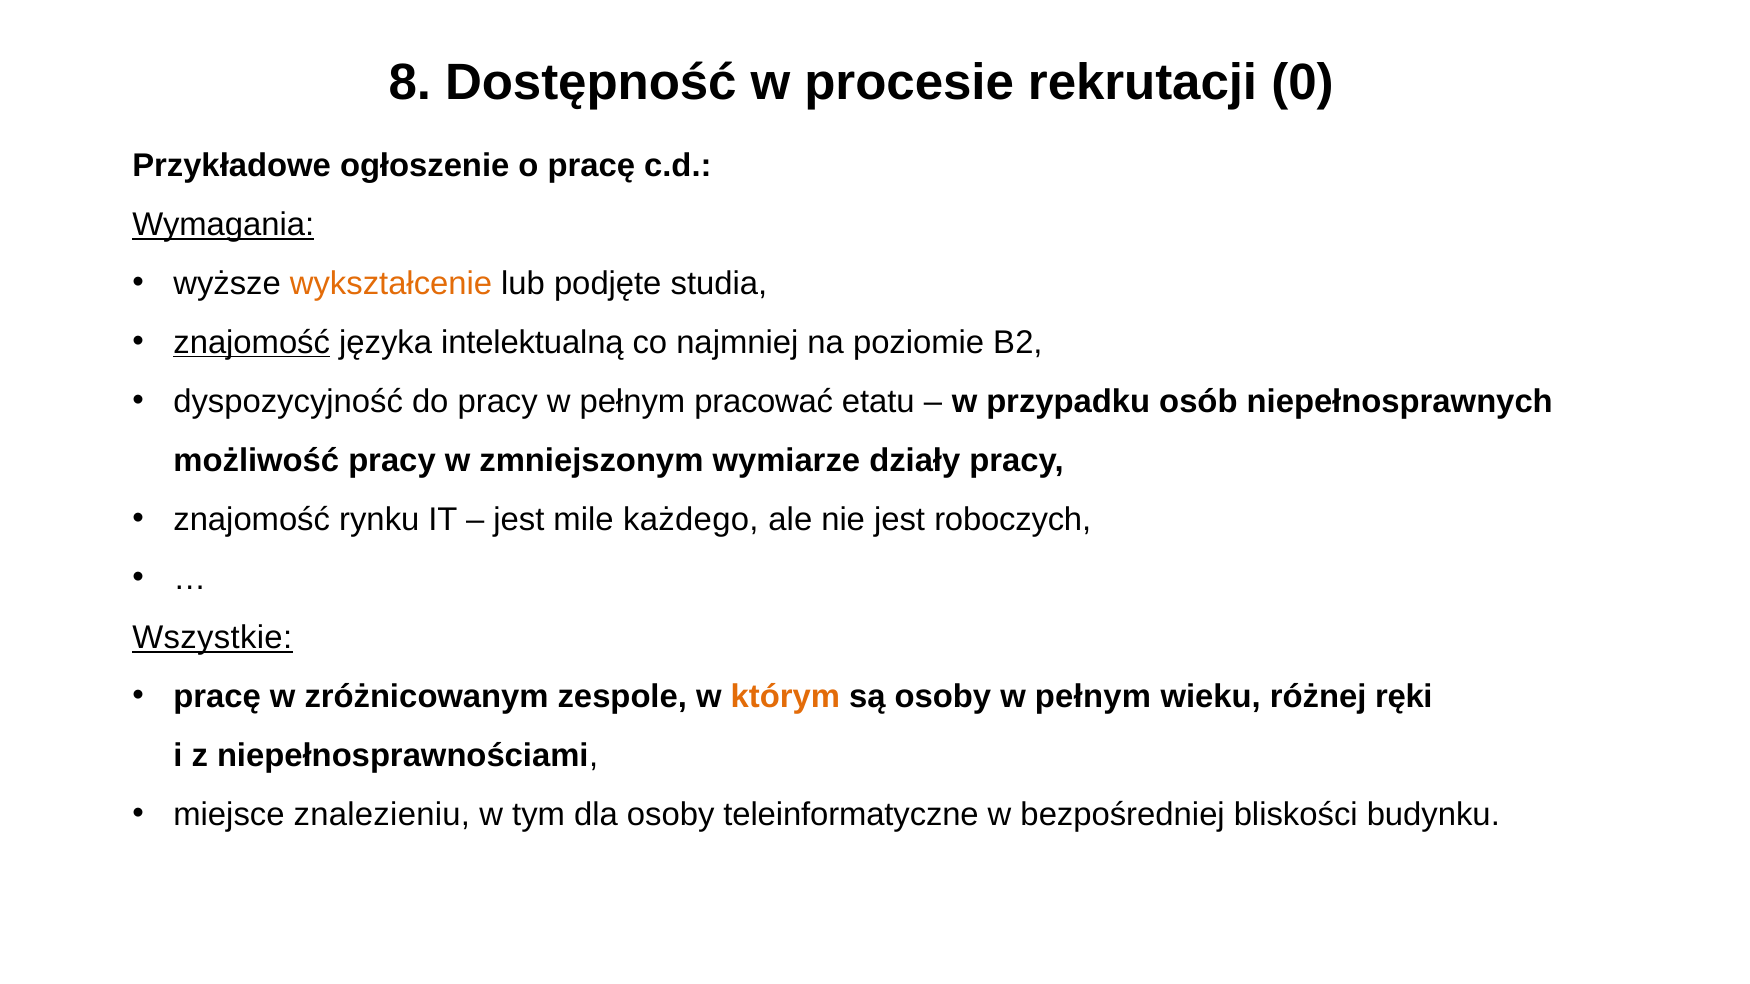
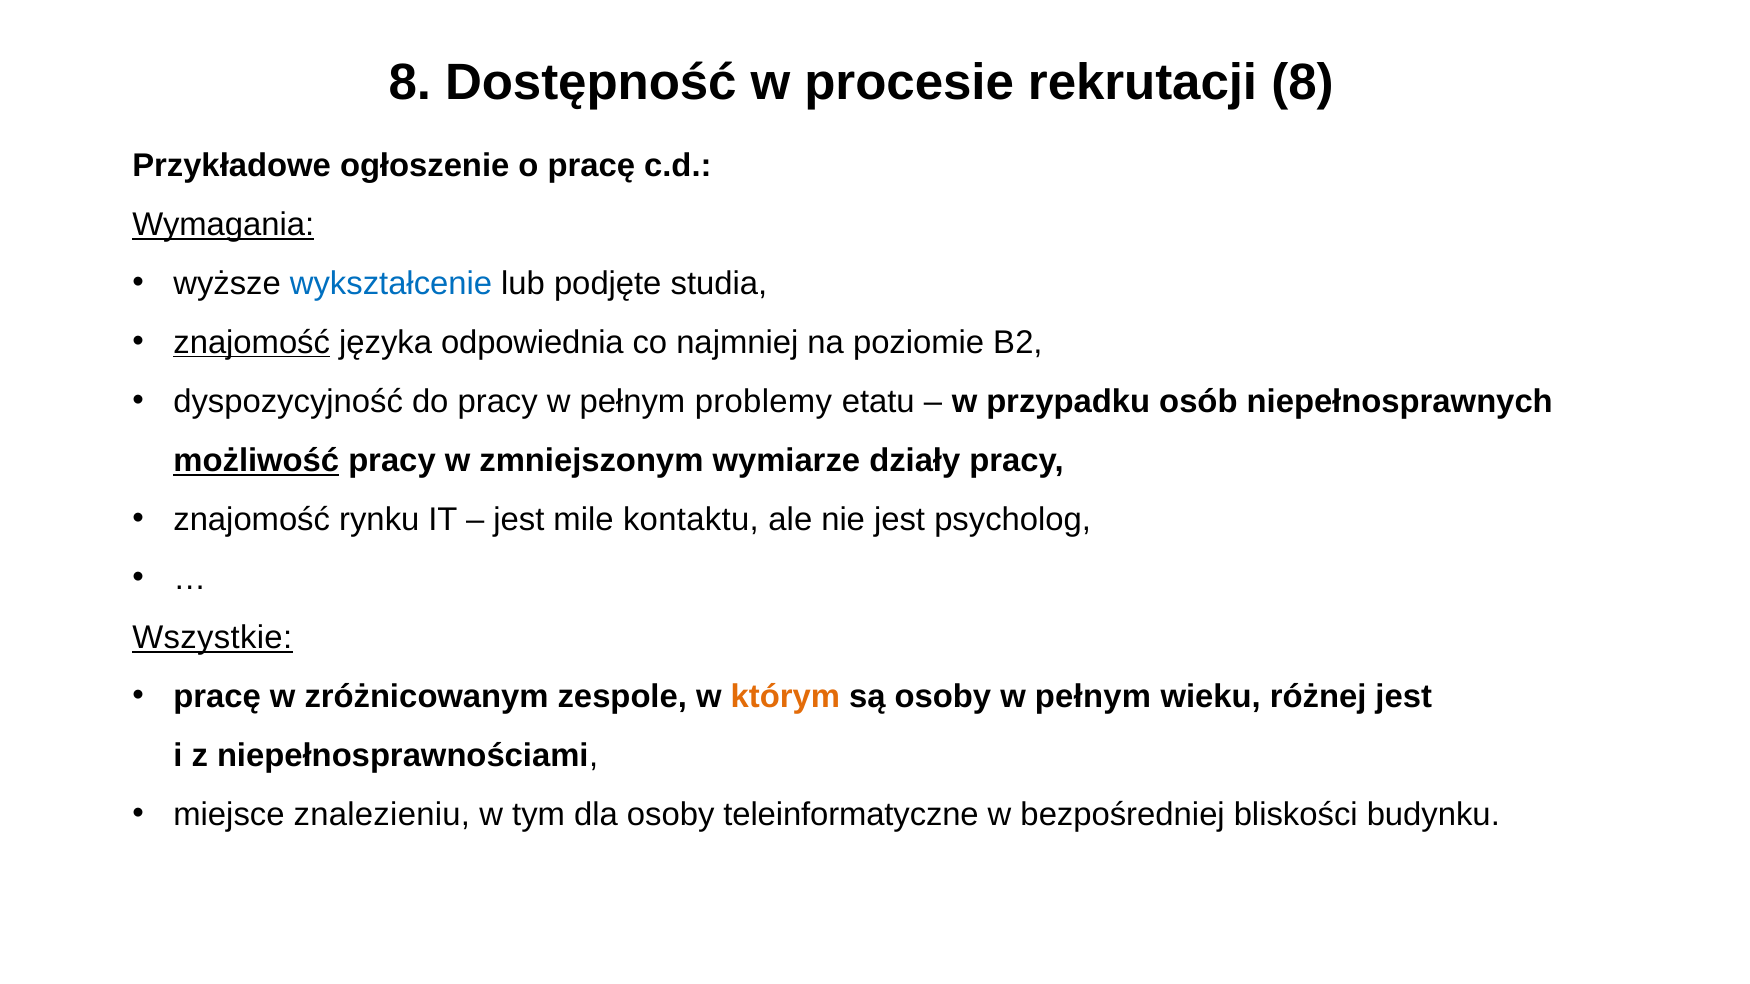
rekrutacji 0: 0 -> 8 (1302, 83)
wykształcenie colour: orange -> blue (391, 283)
intelektualną: intelektualną -> odpowiednia (532, 343)
pracować: pracować -> problemy (763, 402)
możliwość underline: none -> present (256, 461)
każdego: każdego -> kontaktu (691, 520)
roboczych: roboczych -> psycholog (1013, 520)
różnej ręki: ręki -> jest (1404, 697)
